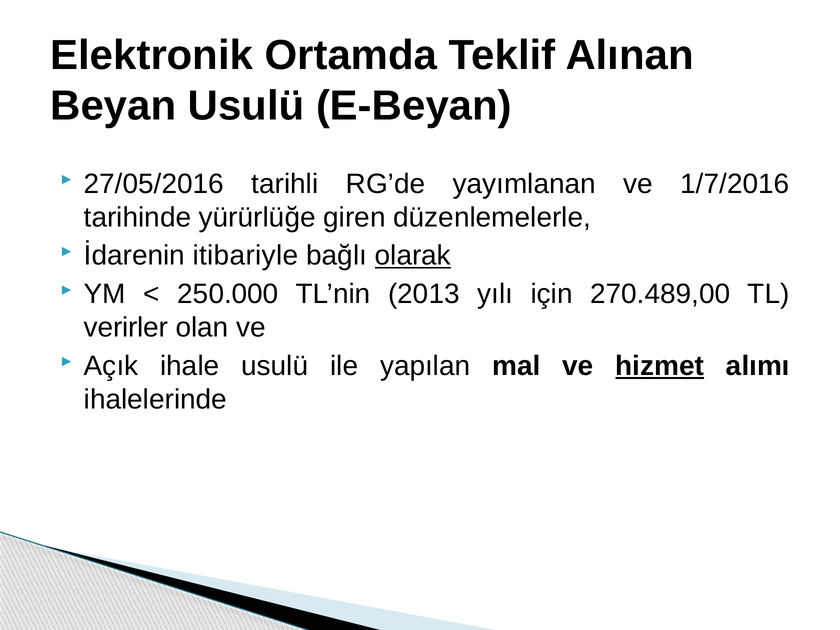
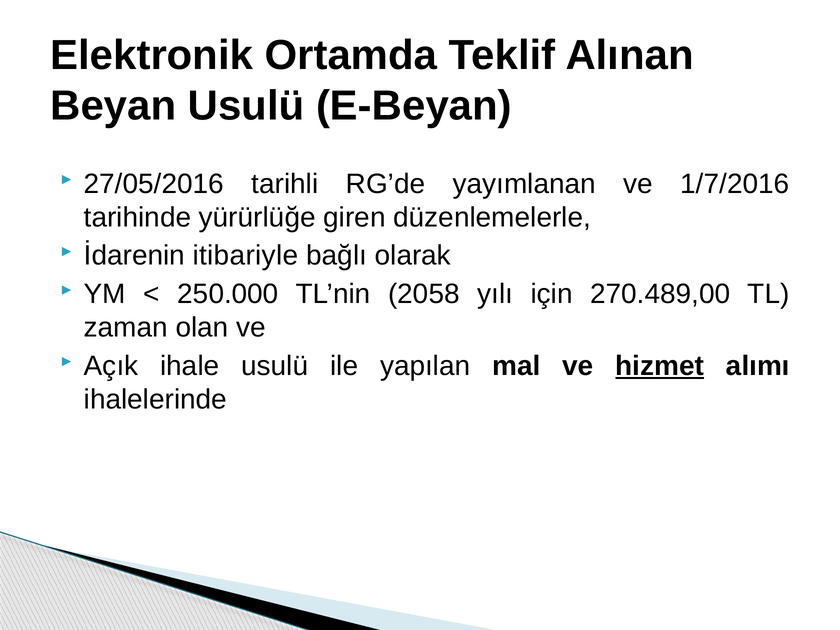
olarak underline: present -> none (413, 256)
2013: 2013 -> 2058 (424, 294)
verirler: verirler -> zaman (126, 328)
